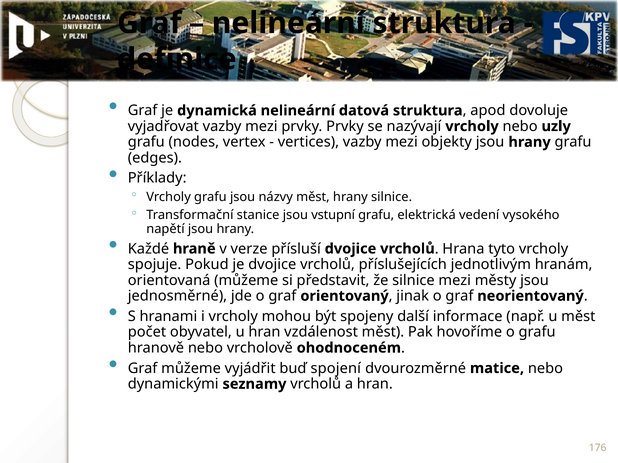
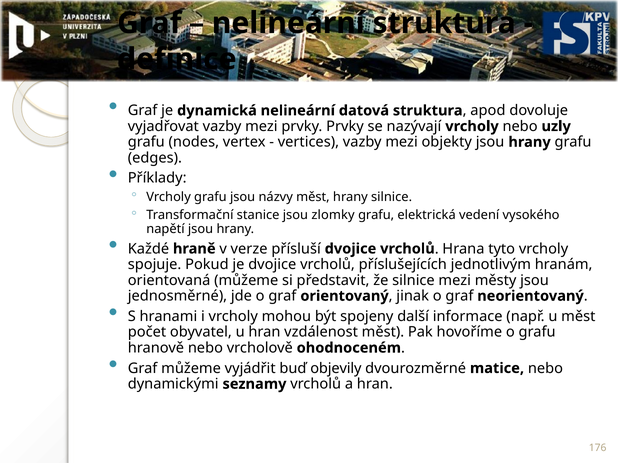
vstupní: vstupní -> zlomky (333, 215)
spojení: spojení -> objevily (336, 369)
